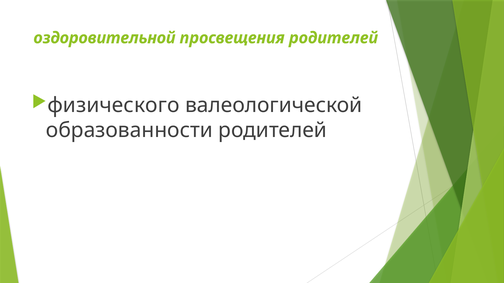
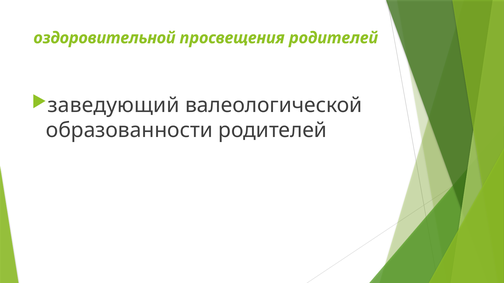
физического: физического -> заведующий (113, 105)
